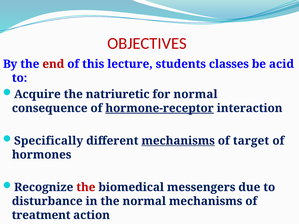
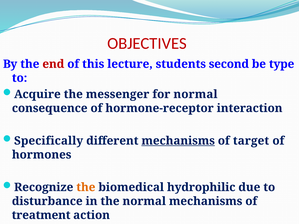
classes: classes -> second (229, 64)
acid: acid -> type (282, 64)
natriuretic: natriuretic -> messenger (118, 94)
hormone-receptor underline: present -> none (160, 108)
the colour: red -> orange (86, 187)
messengers: messengers -> hydrophilic (201, 187)
